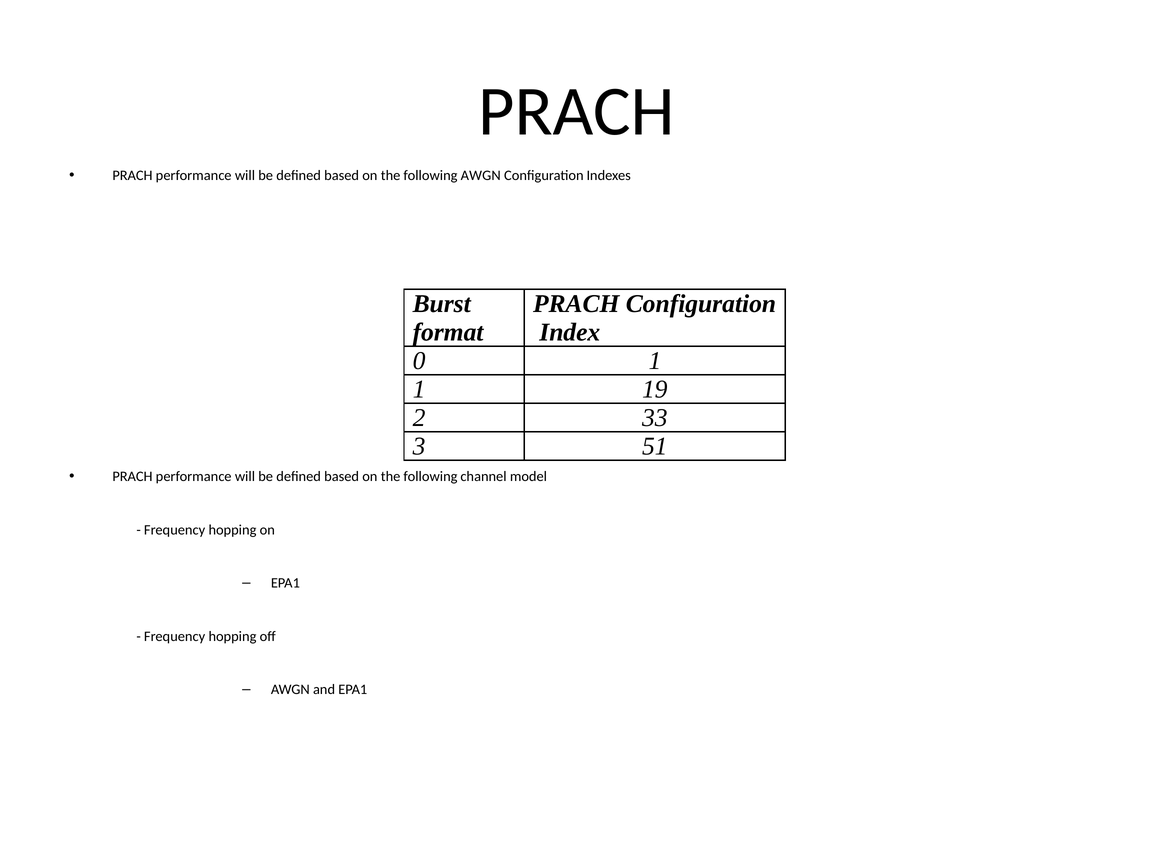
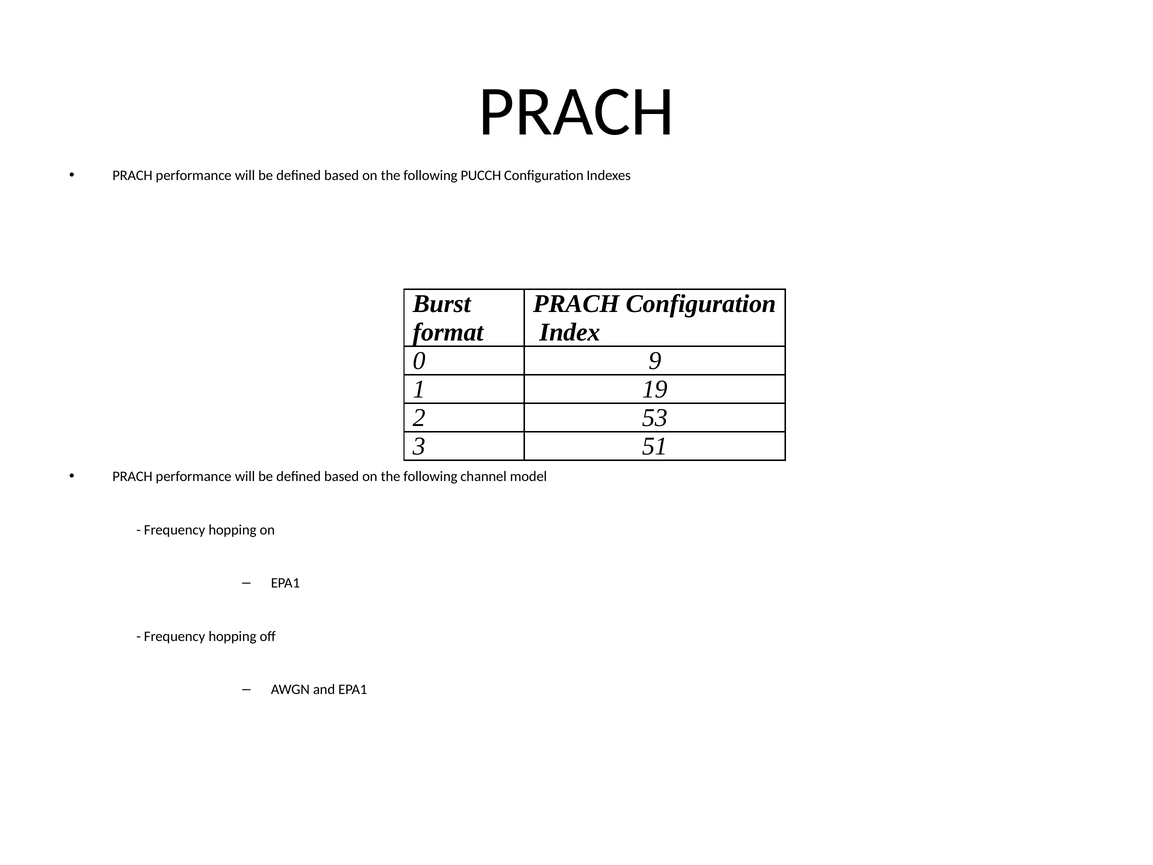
following AWGN: AWGN -> PUCCH (481, 175)
0 1: 1 -> 9 (655, 361)
33: 33 -> 53 (655, 418)
